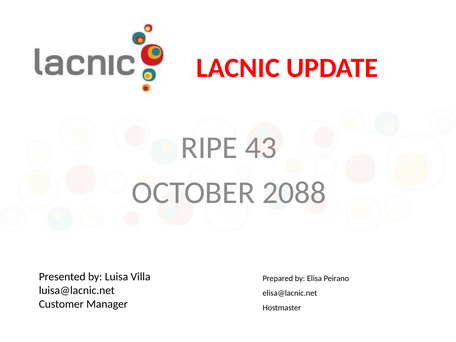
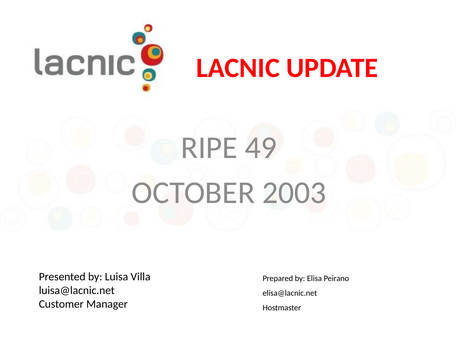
43: 43 -> 49 (261, 148)
2088: 2088 -> 2003 (294, 193)
